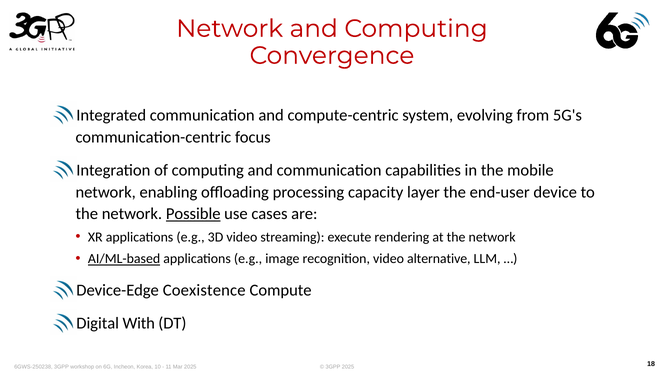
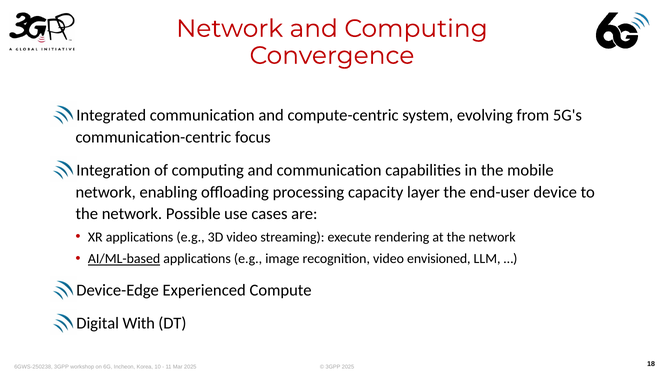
Possible underline: present -> none (193, 214)
alternative: alternative -> envisioned (439, 259)
Coexistence: Coexistence -> Experienced (204, 290)
